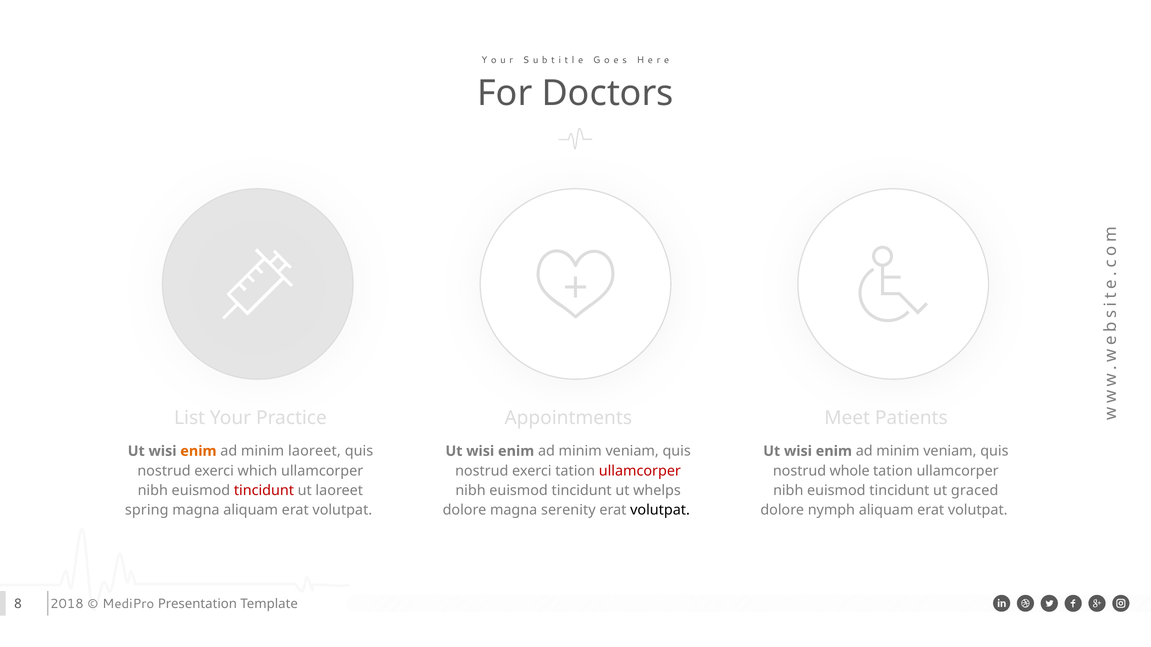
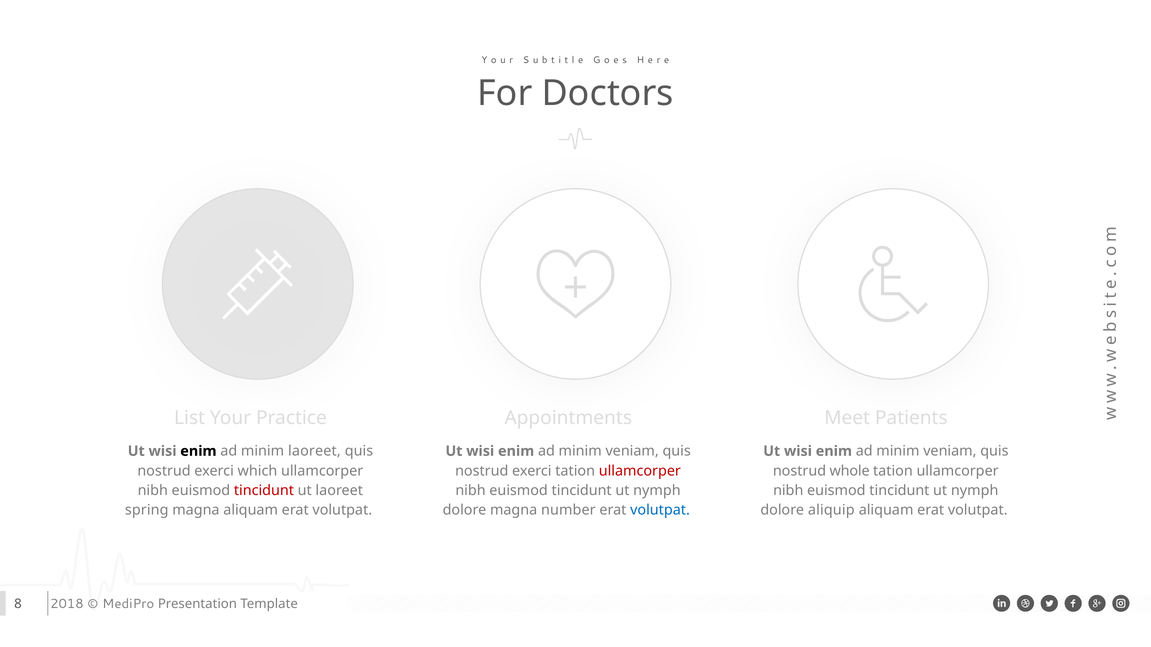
enim colour: orange -> black (198, 451)
whelps: whelps -> nymph (657, 491)
graced: graced -> nymph (975, 491)
serenity: serenity -> number (568, 510)
volutpat colour: black -> blue (660, 510)
nymph: nymph -> aliquip (831, 510)
